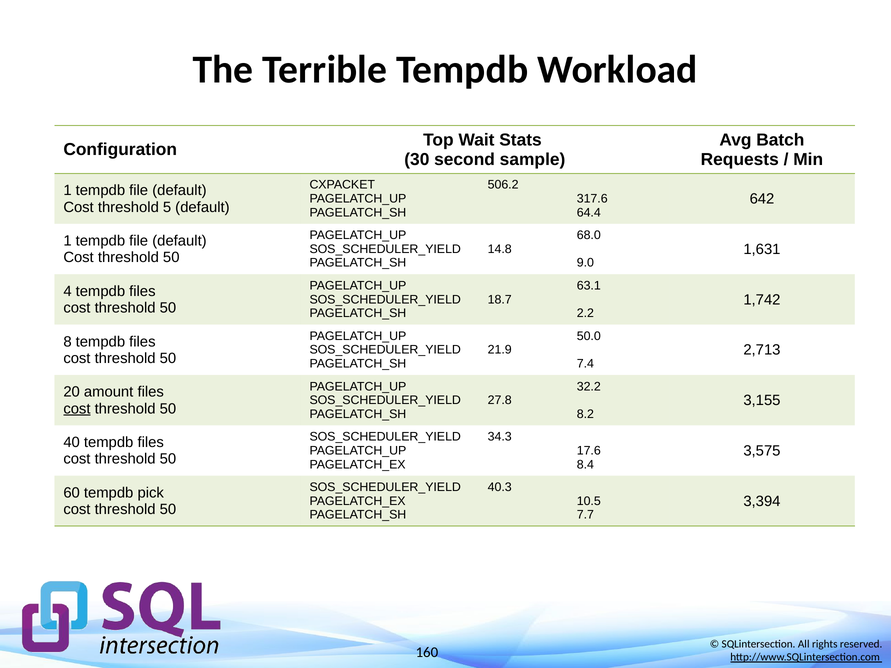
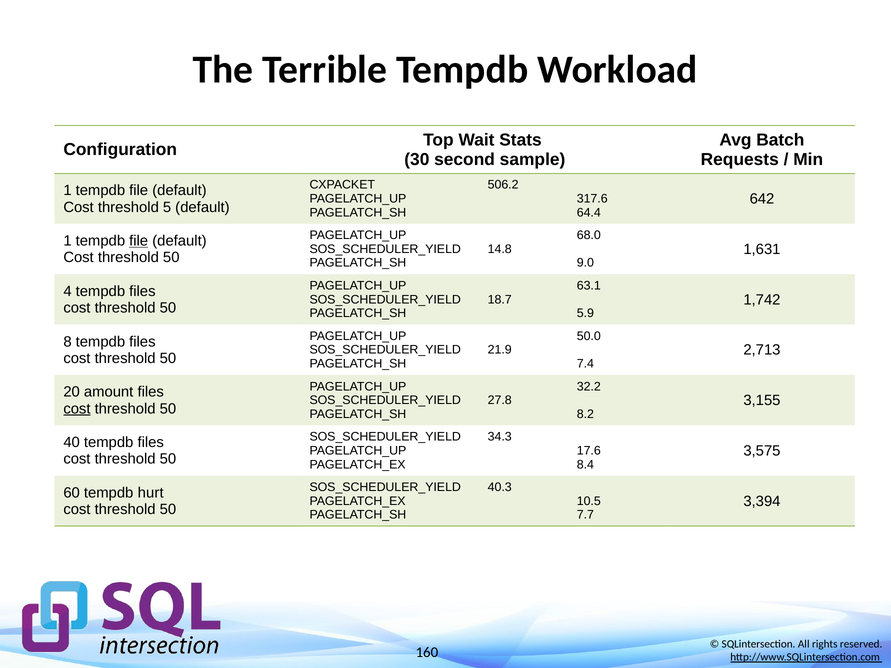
file underline: none -> present (139, 241)
2.2: 2.2 -> 5.9 (585, 313)
pick: pick -> hurt (151, 493)
